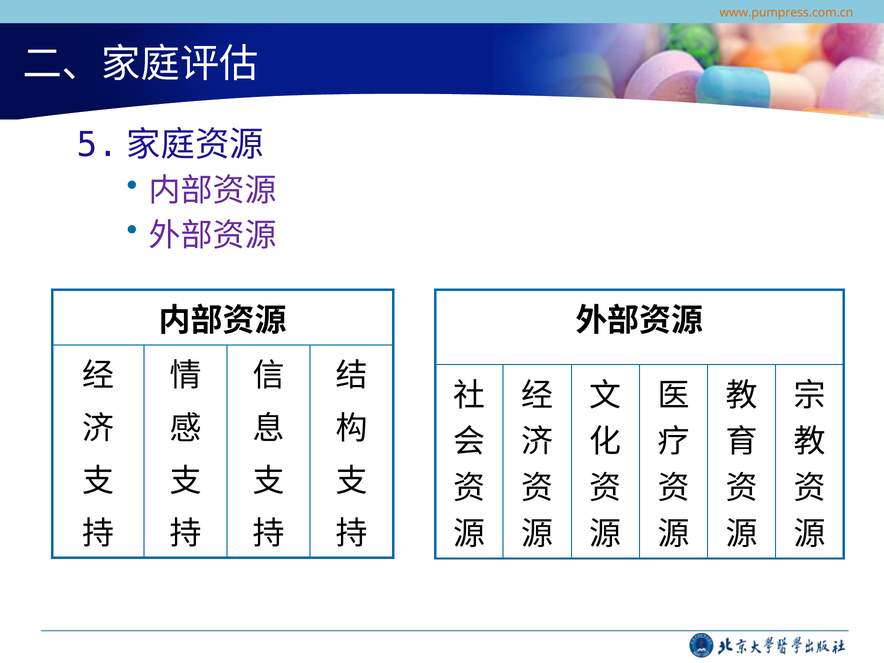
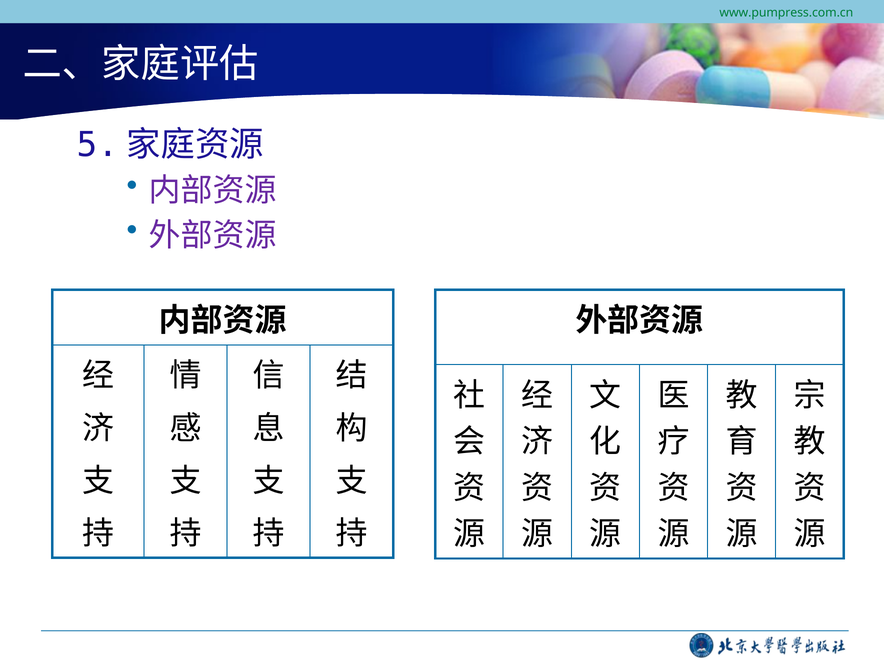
www.pumpress.com.cn colour: orange -> green (786, 13)
